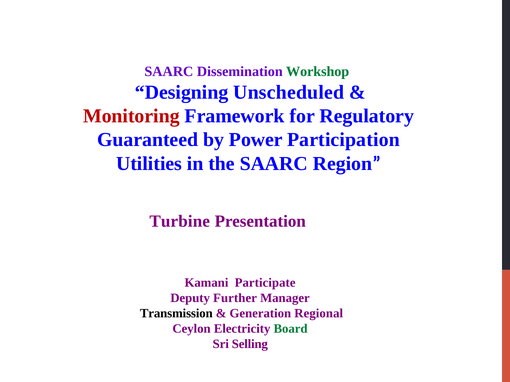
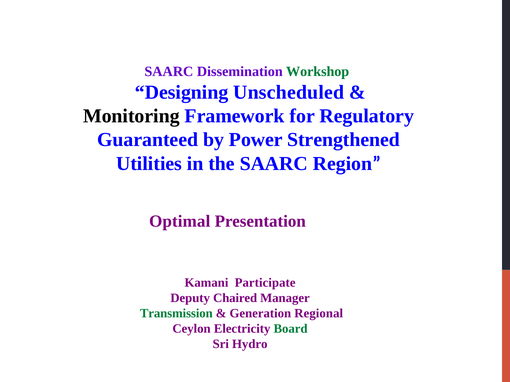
Monitoring colour: red -> black (131, 116)
Participation: Participation -> Strengthened (344, 140)
Turbine: Turbine -> Optimal (180, 222)
Further: Further -> Chaired (235, 298)
Transmission colour: black -> green (176, 314)
Selling: Selling -> Hydro (250, 344)
